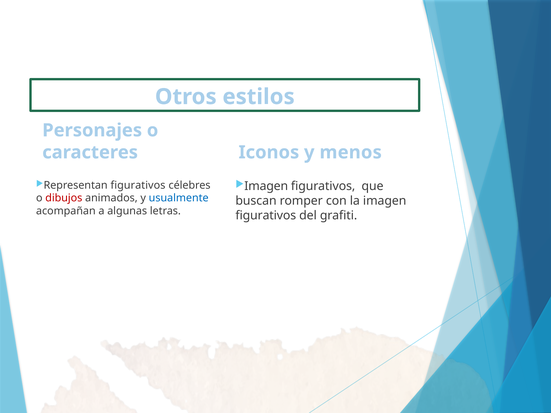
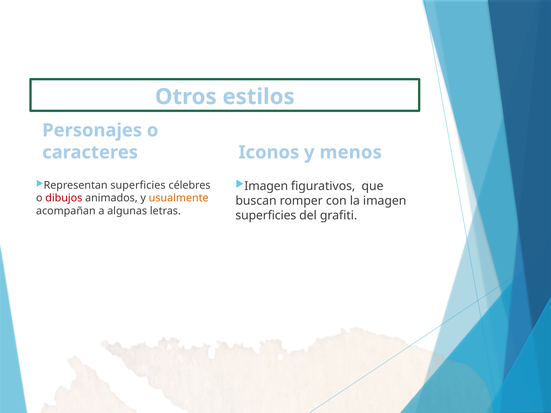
Representan figurativos: figurativos -> superficies (138, 185)
usualmente colour: blue -> orange (179, 198)
figurativos: figurativos -> superficies (266, 216)
